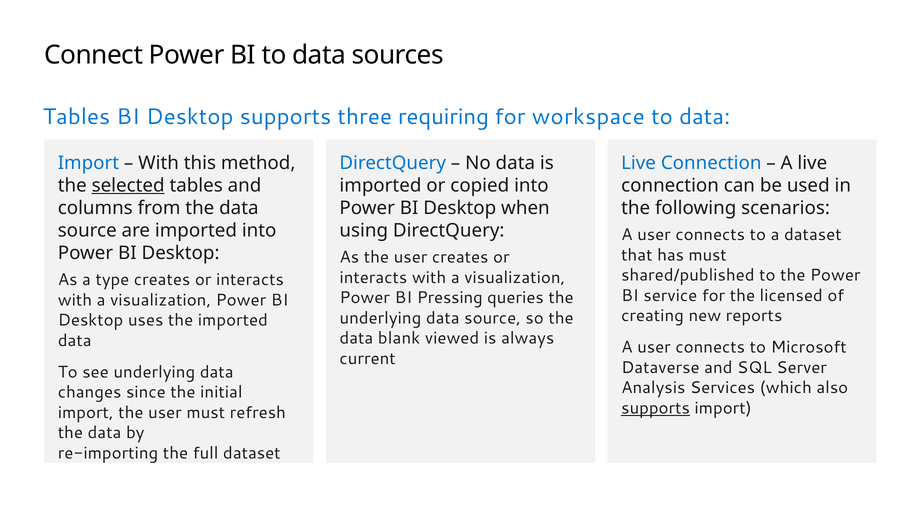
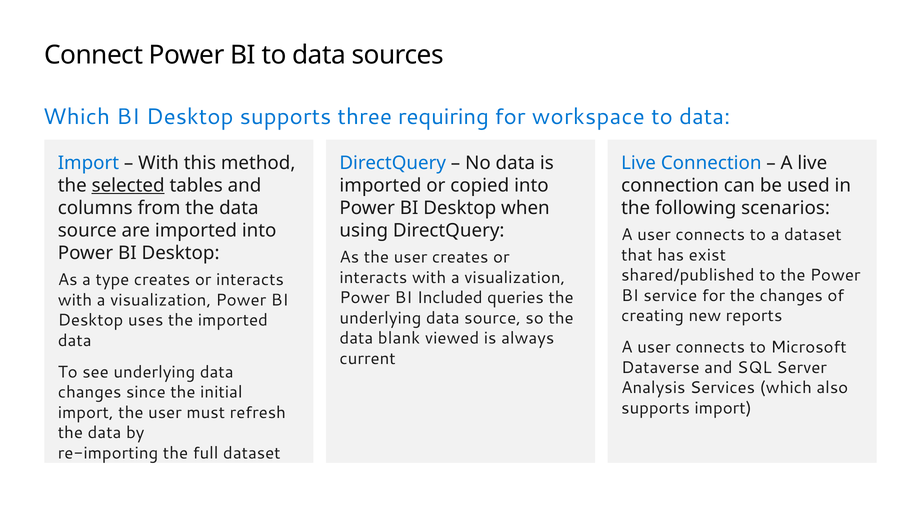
Tables: Tables -> Which (76, 117)
has must: must -> exist (707, 255)
the licensed: licensed -> changes (791, 296)
Pressing: Pressing -> Included (450, 298)
supports underline: present -> none (656, 408)
